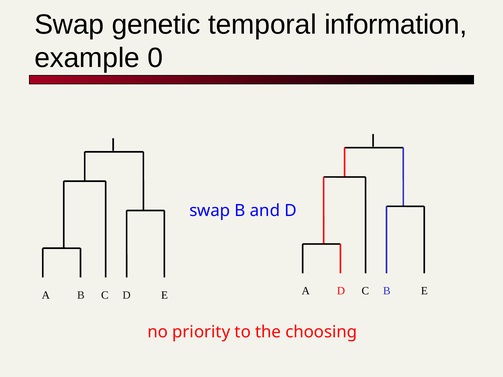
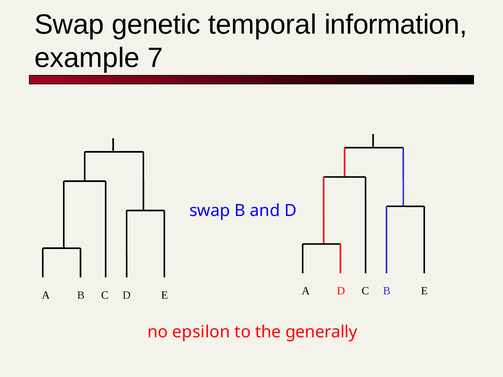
0: 0 -> 7 (155, 58)
priority: priority -> epsilon (201, 332)
choosing: choosing -> generally (321, 332)
